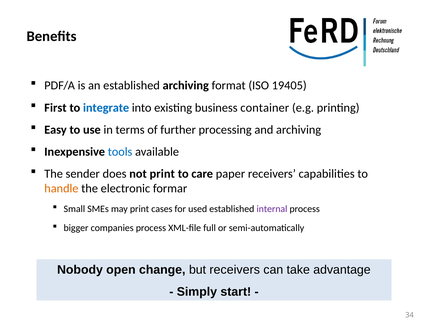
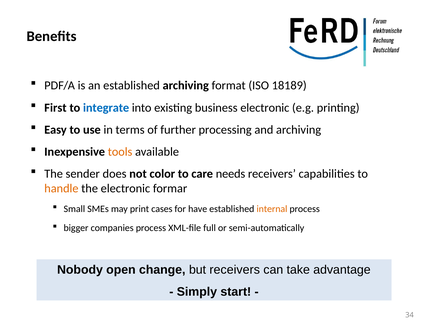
19405: 19405 -> 18189 (289, 86)
business container: container -> electronic (265, 108)
tools colour: blue -> orange (120, 152)
not print: print -> color (162, 174)
paper: paper -> needs (231, 174)
used: used -> have (198, 209)
internal colour: purple -> orange (272, 209)
